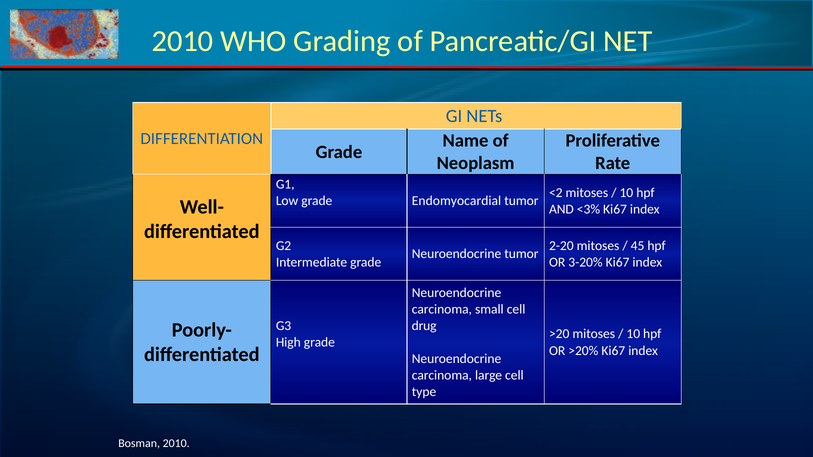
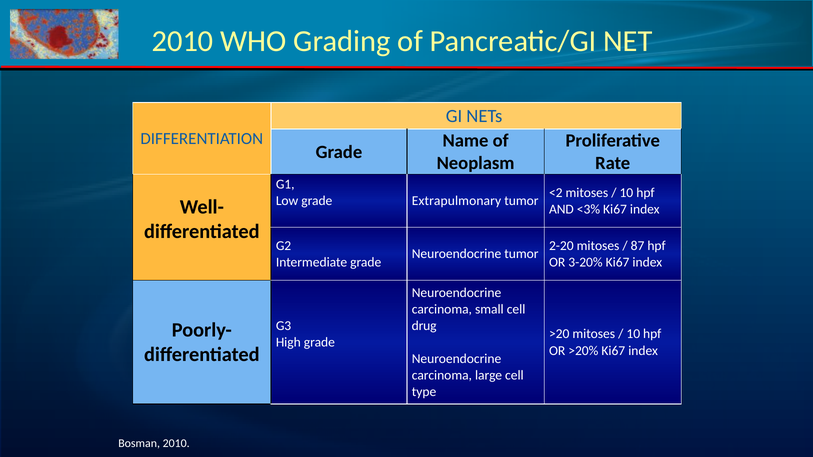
Endomyocardial: Endomyocardial -> Extrapulmonary (456, 201)
45: 45 -> 87 (638, 246)
